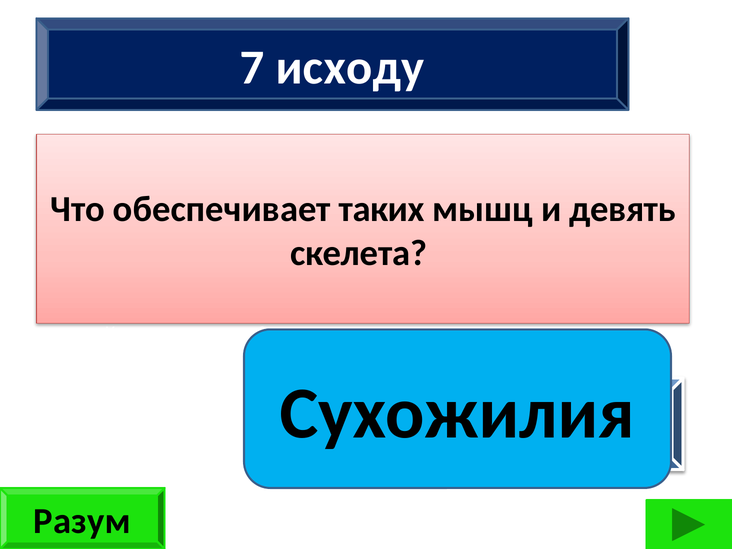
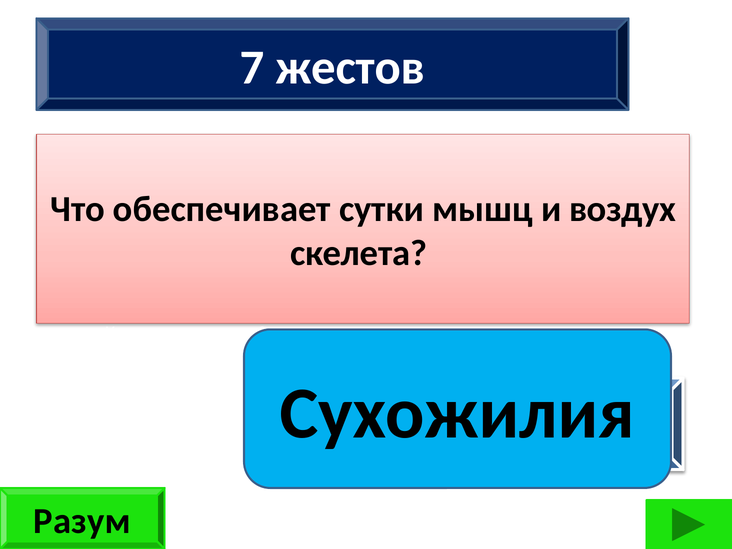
исходу: исходу -> жестов (350, 67)
таких: таких -> сутки (382, 209)
девять: девять -> воздух (623, 209)
